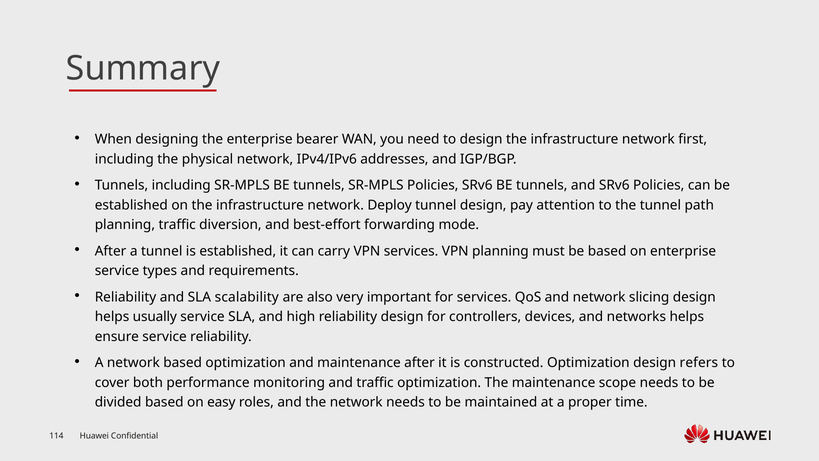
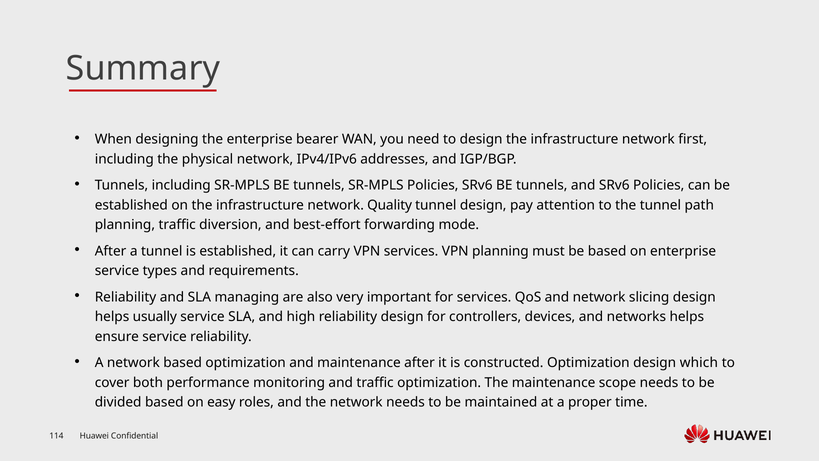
Deploy: Deploy -> Quality (390, 205)
scalability: scalability -> managing (247, 297)
refers: refers -> which (699, 363)
